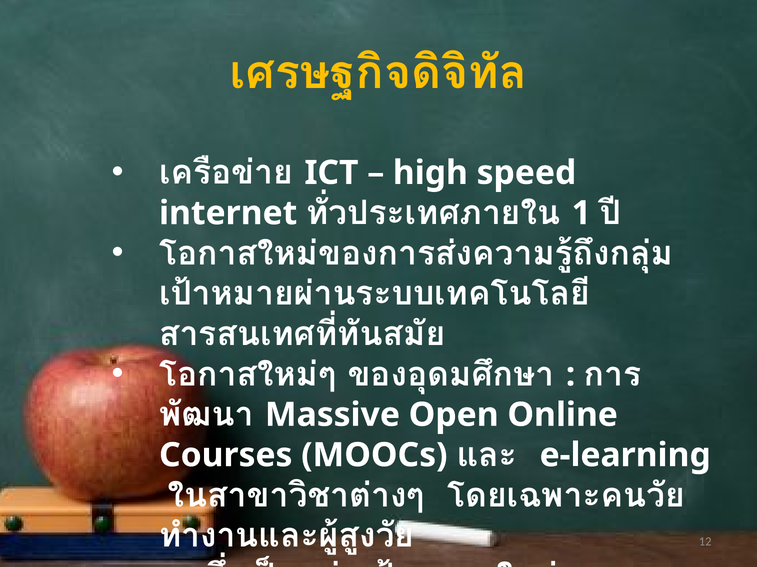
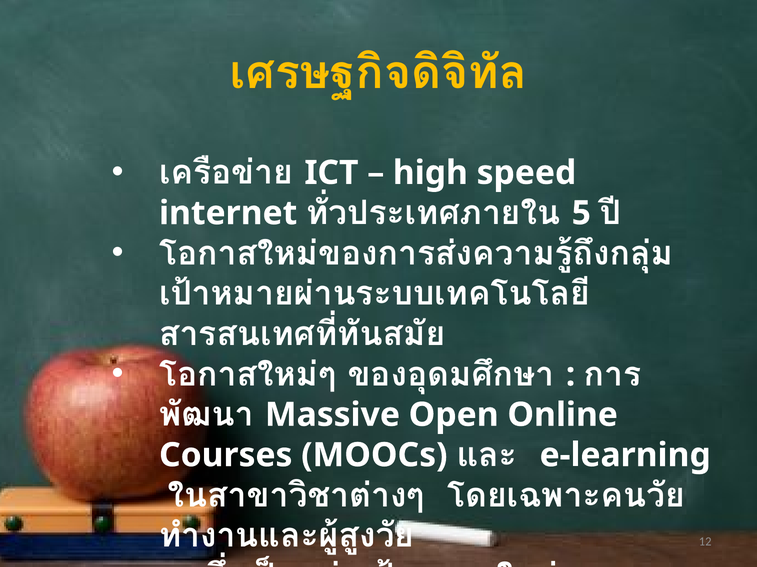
1: 1 -> 5 (581, 213)
